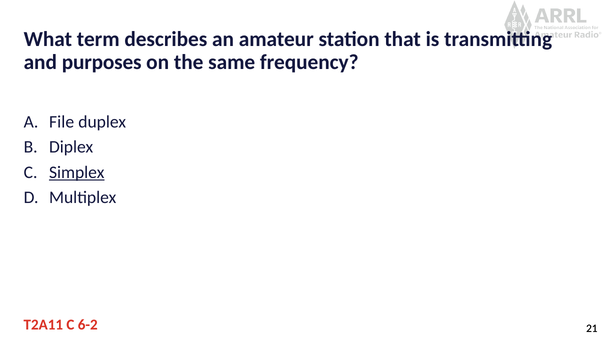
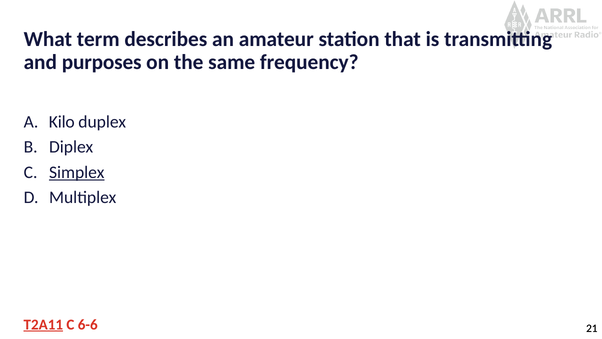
File: File -> Kilo (62, 122)
T2A11 underline: none -> present (43, 324)
6-2: 6-2 -> 6-6 (88, 324)
